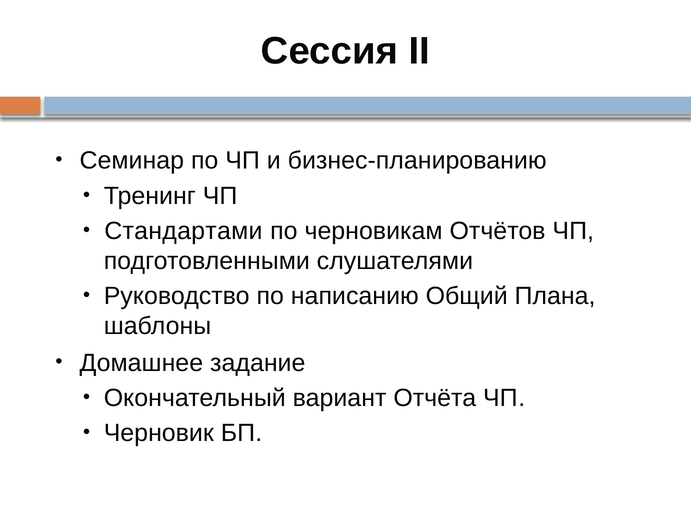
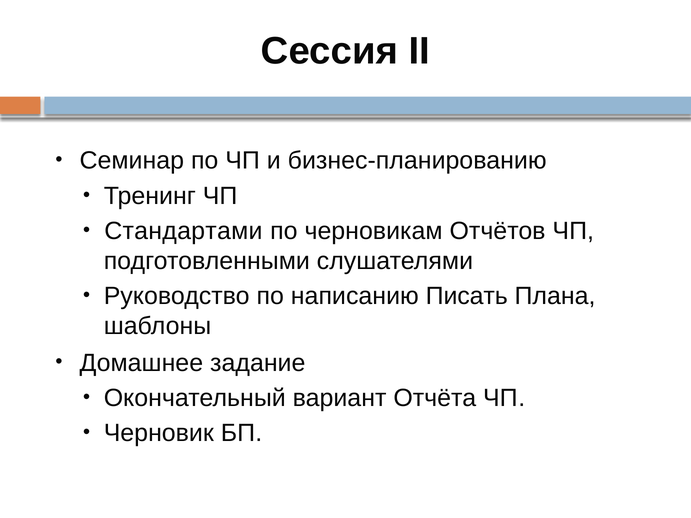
Общий: Общий -> Писать (467, 296)
